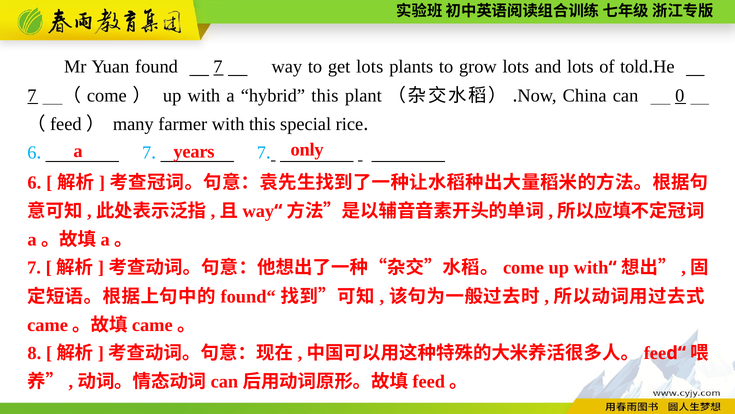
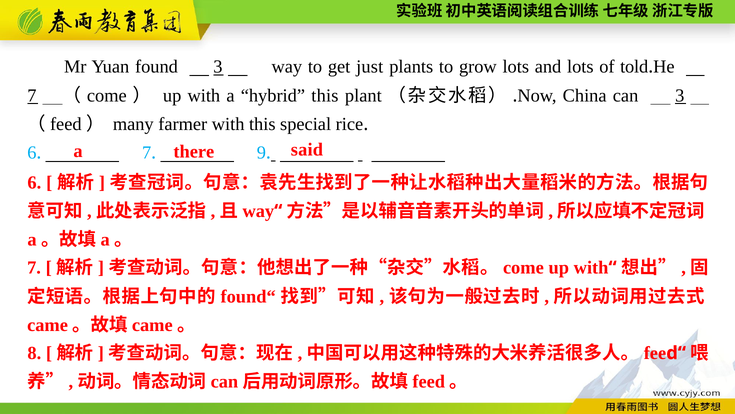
found 7: 7 -> 3 (218, 67)
get lots: lots -> just (370, 67)
can 0: 0 -> 3 (680, 95)
only: only -> said (307, 150)
years: years -> there (194, 151)
7: 7 -> 9 (261, 153)
